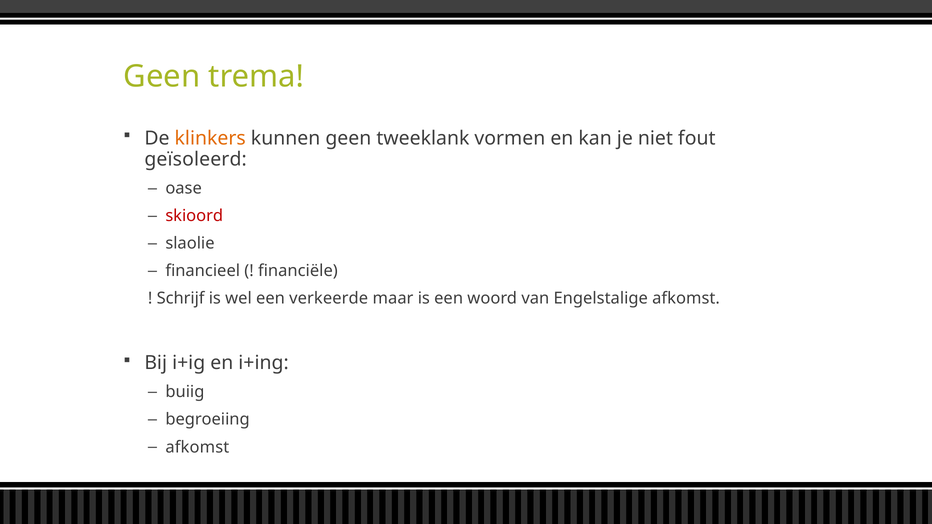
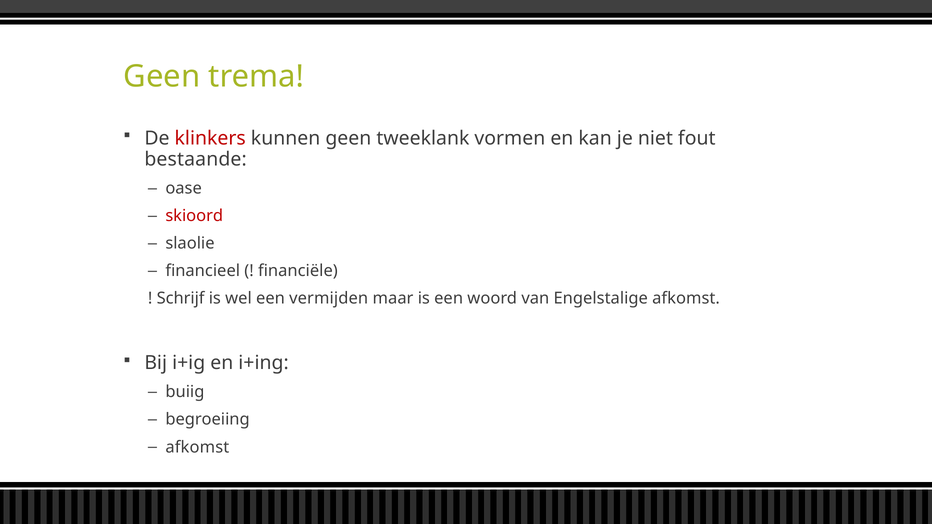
klinkers colour: orange -> red (210, 138)
geïsoleerd: geïsoleerd -> bestaande (196, 159)
verkeerde: verkeerde -> vermijden (329, 299)
